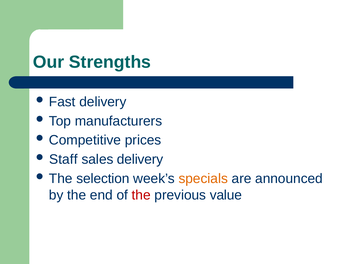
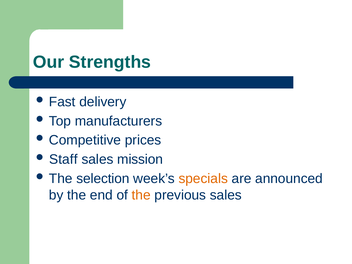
sales delivery: delivery -> mission (140, 159)
the colour: red -> orange (141, 195)
previous value: value -> sales (226, 195)
